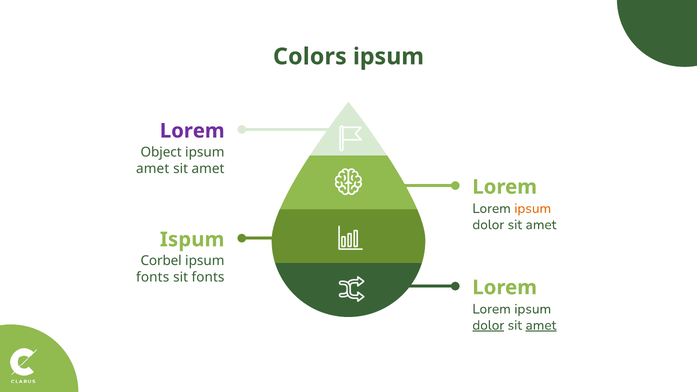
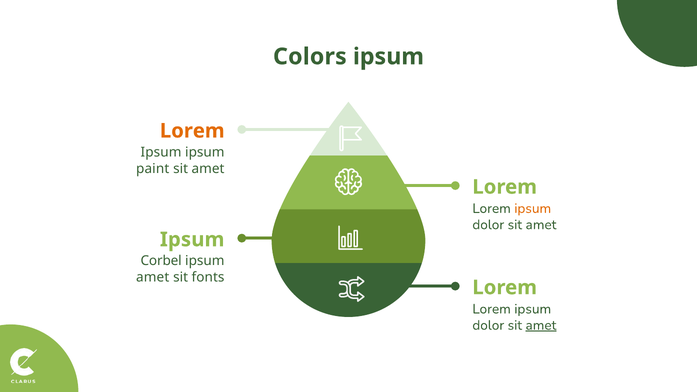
Lorem colour: purple -> orange (192, 131)
Object: Object -> Ipsum (161, 152)
amet: amet -> paint (153, 169)
Ispum: Ispum -> Ipsum (192, 240)
fonts: fonts -> amet (153, 277)
dolor underline: present -> none (488, 325)
